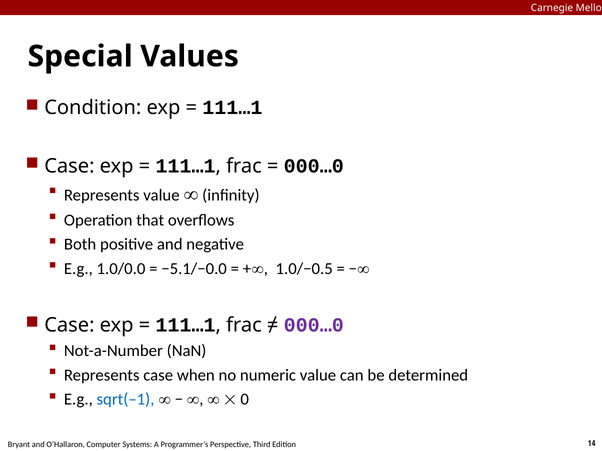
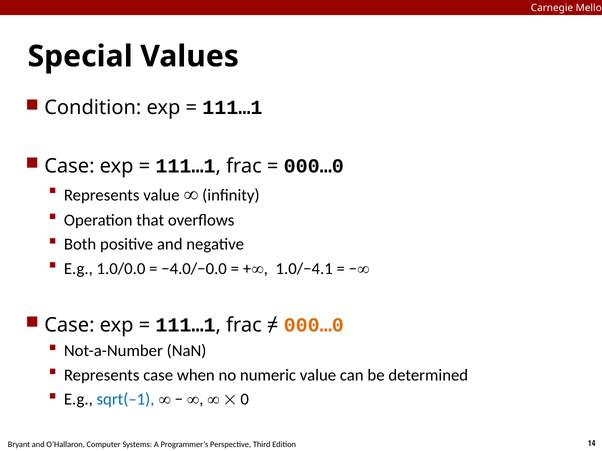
−5.1/−0.0: −5.1/−0.0 -> −4.0/−0.0 (194, 269)
1.0/−0.5: 1.0/−0.5 -> 1.0/−4.1 (304, 269)
000…0 colour: purple -> orange (314, 325)
